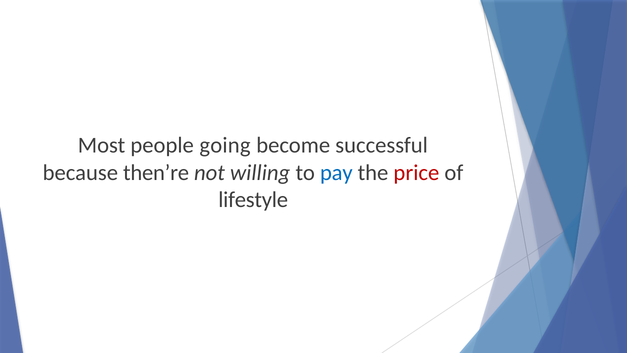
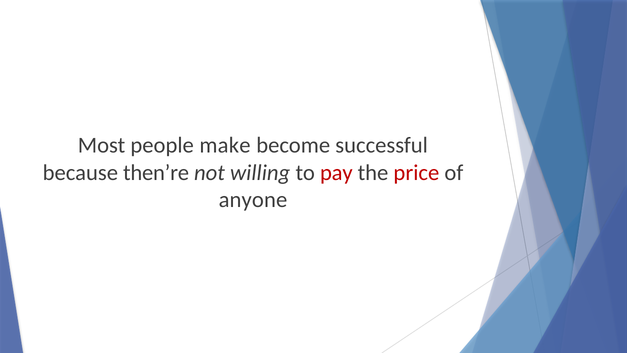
going: going -> make (225, 145)
pay colour: blue -> red (336, 173)
lifestyle: lifestyle -> anyone (253, 200)
